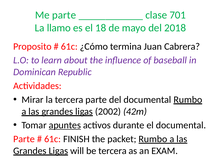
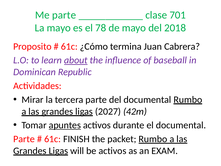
La llamo: llamo -> mayo (59, 28)
18: 18 -> 78 (101, 28)
about underline: none -> present (76, 60)
2002: 2002 -> 2027 (108, 111)
be tercera: tercera -> activos (112, 151)
